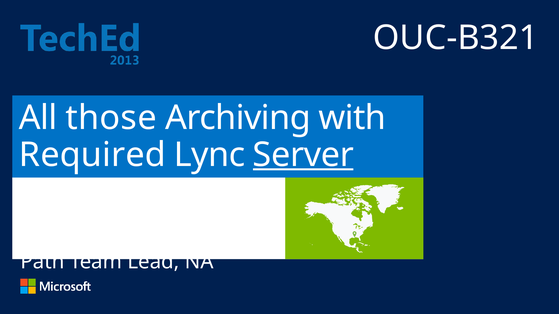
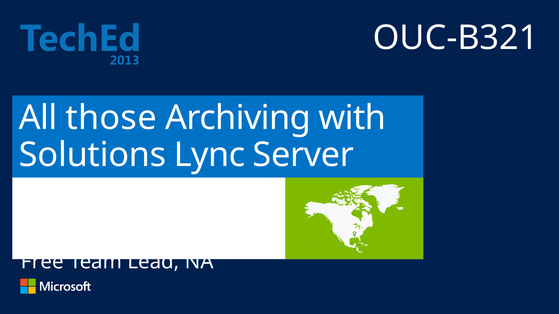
Required: Required -> Solutions (93, 155)
Server underline: present -> none (303, 155)
Path: Path -> Free (42, 262)
